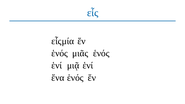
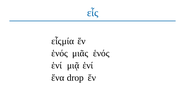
ἕνα ἑνός: ἑνός -> drop (75, 78)
